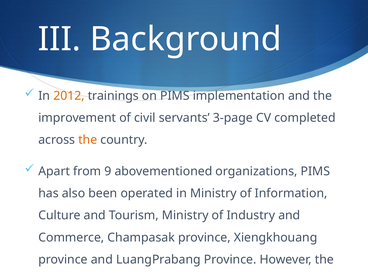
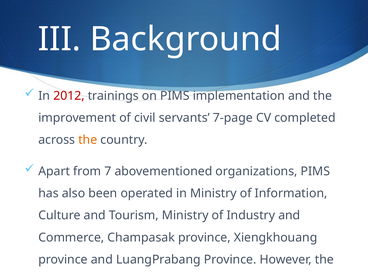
2012 colour: orange -> red (69, 96)
3-page: 3-page -> 7-page (233, 118)
9: 9 -> 7 (108, 171)
